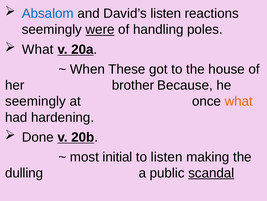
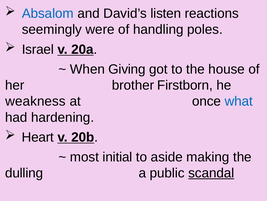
were underline: present -> none (100, 29)
What: What -> Israel (38, 49)
These: These -> Giving (127, 69)
Because: Because -> Firstborn (185, 85)
seemingly: seemingly -> weakness (35, 101)
what colour: orange -> blue (239, 101)
Done: Done -> Heart (38, 137)
to listen: listen -> aside (167, 156)
